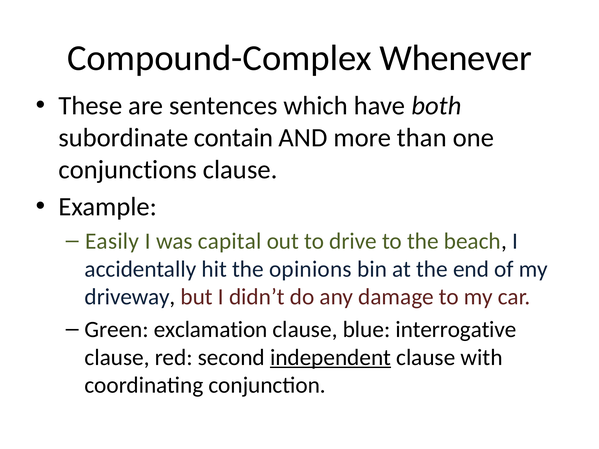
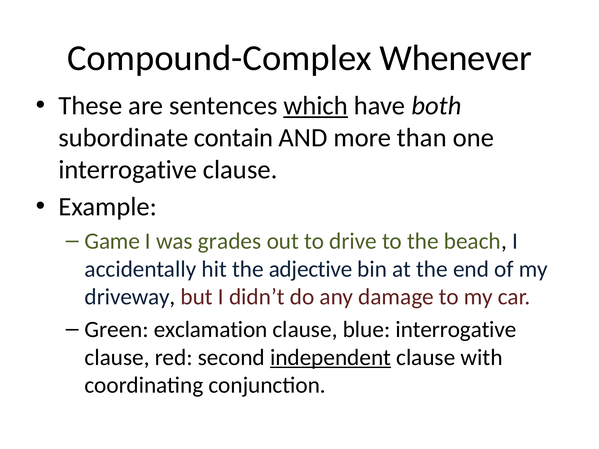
which underline: none -> present (316, 106)
conjunctions: conjunctions -> interrogative (128, 170)
Easily: Easily -> Game (112, 241)
capital: capital -> grades (230, 241)
opinions: opinions -> adjective (311, 269)
